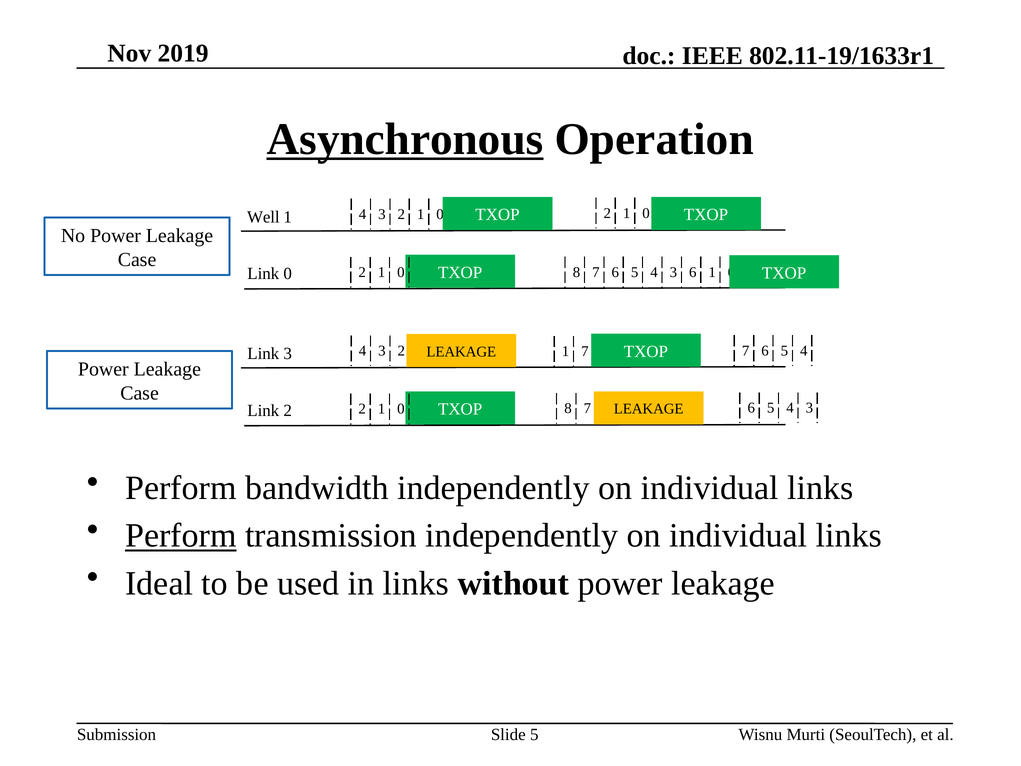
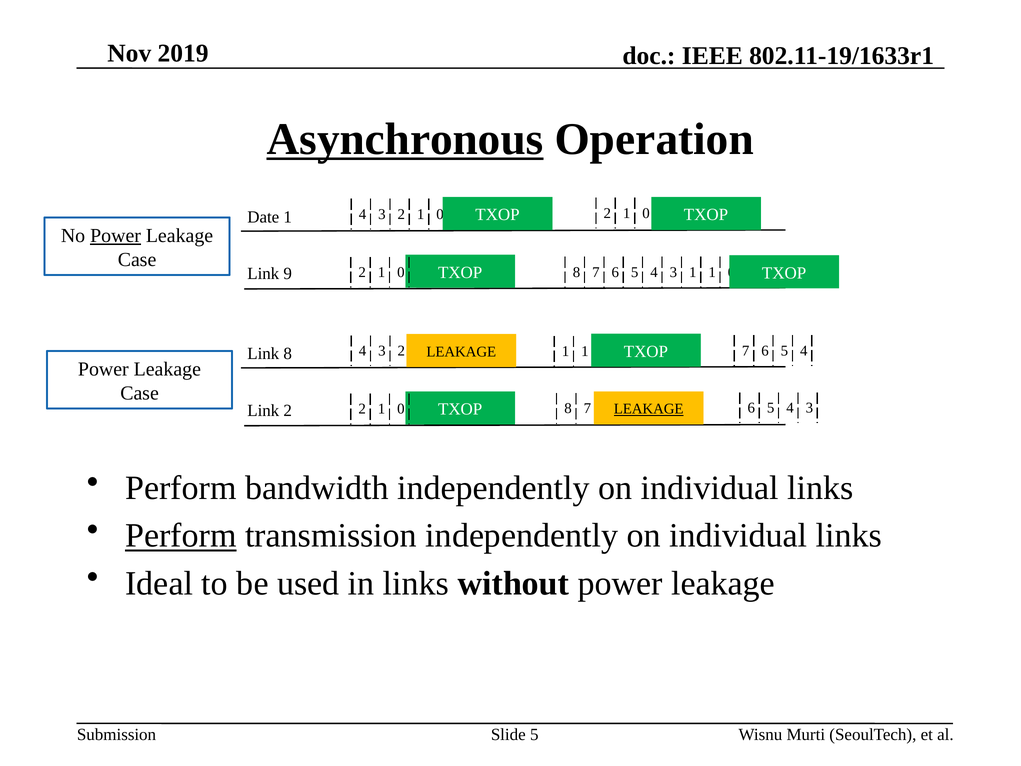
Well: Well -> Date (263, 217)
Power underline: none -> present (116, 236)
3 6: 6 -> 1 (693, 272)
Link 0: 0 -> 9 (288, 274)
2 1 7: 7 -> 1 (585, 351)
Link 3: 3 -> 8 (288, 354)
LEAKAGE underline: none -> present (649, 409)
